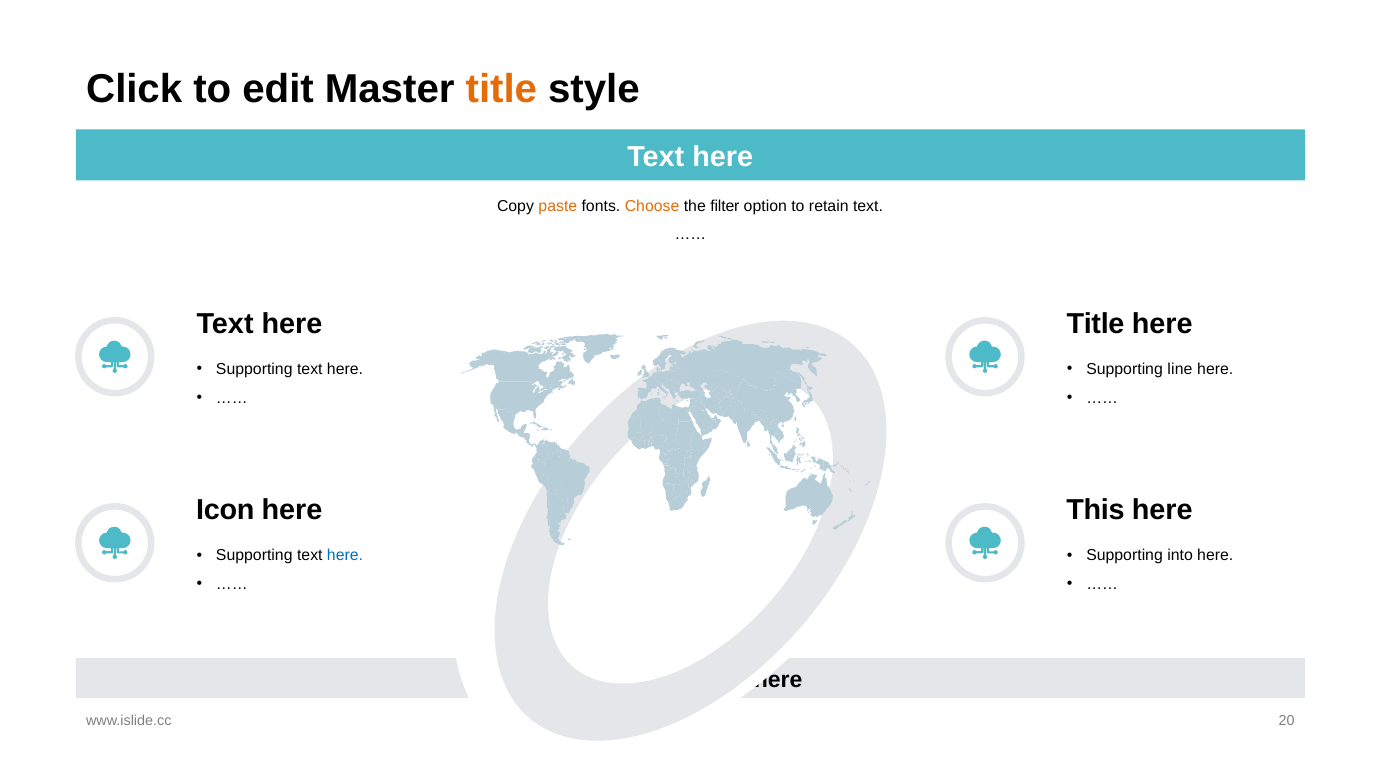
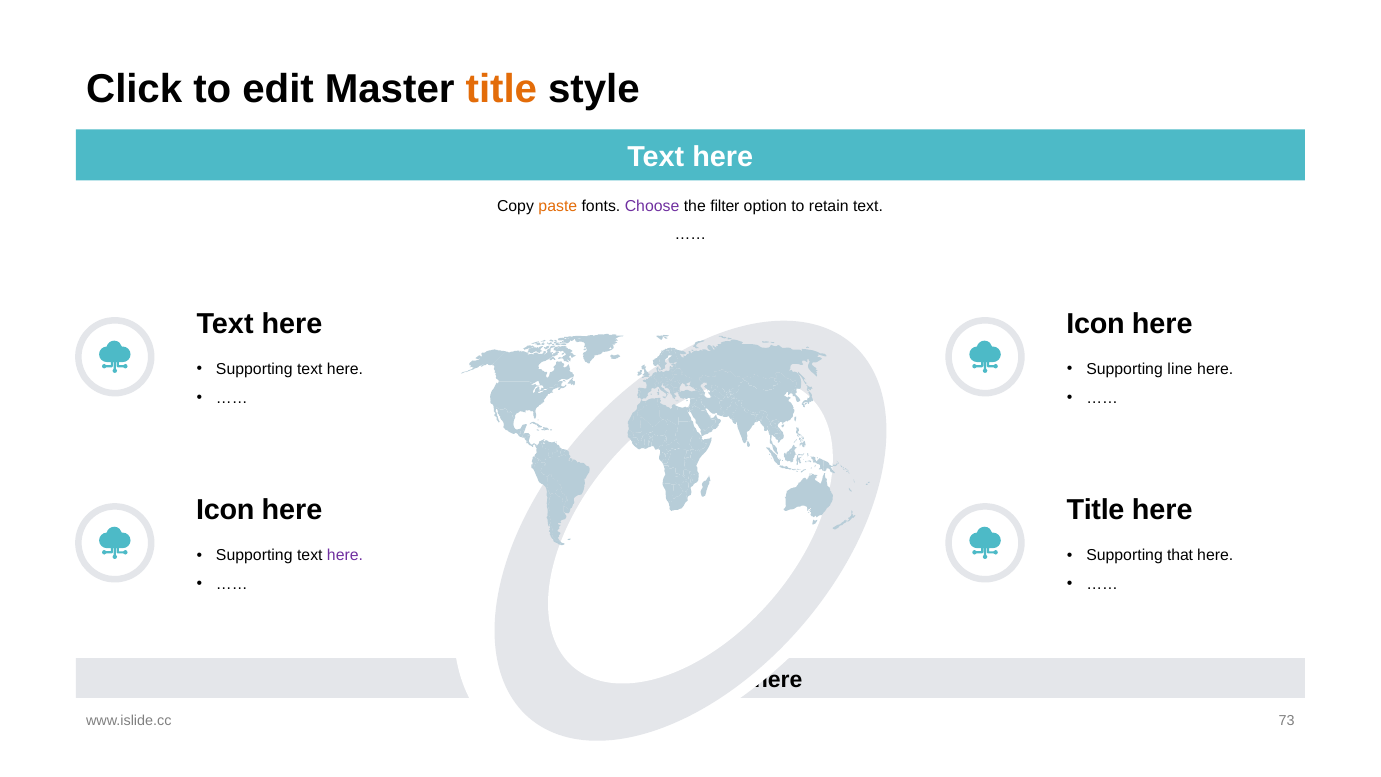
Choose colour: orange -> purple (652, 206)
Title: Title -> Icon (1095, 324)
This: This -> Title (1095, 510)
here colour: blue -> purple (345, 556)
into: into -> that (1180, 556)
20: 20 -> 73 (1287, 721)
